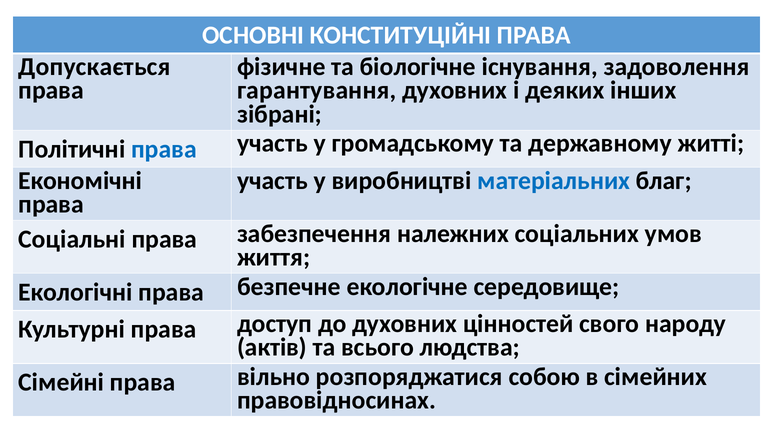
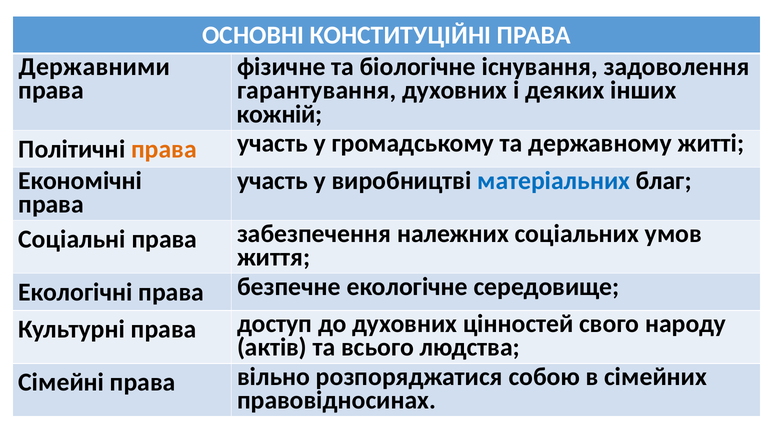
Допускається: Допускається -> Державними (94, 67)
зібрані: зібрані -> кожній (280, 114)
права colour: blue -> orange (164, 149)
